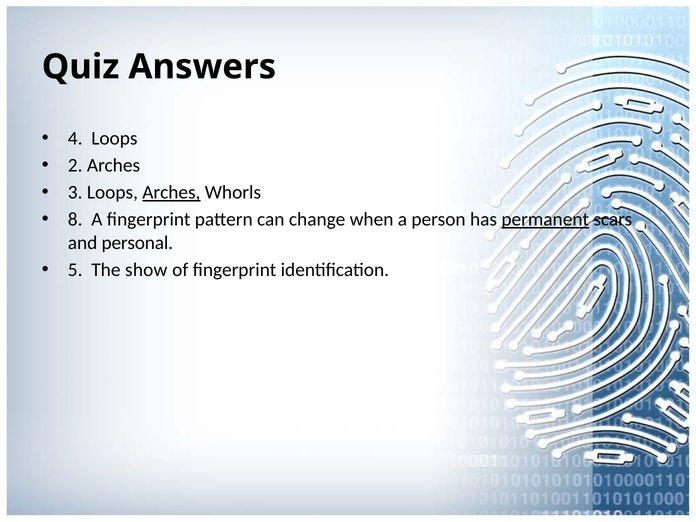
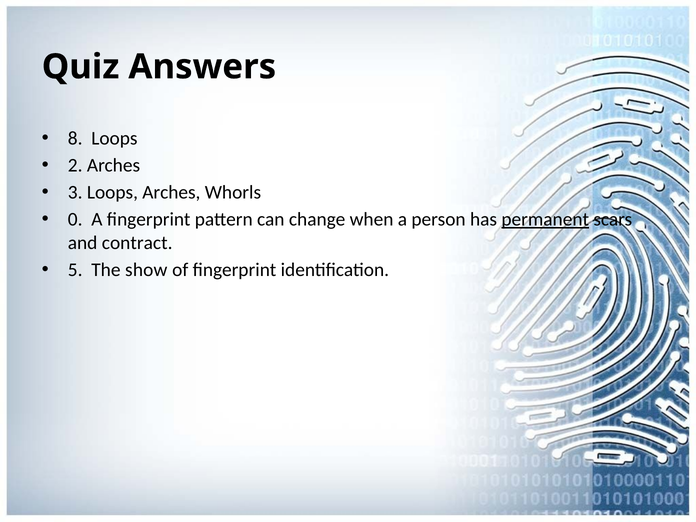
4: 4 -> 8 (75, 138)
Arches underline: present -> none (171, 192)
8: 8 -> 0 (75, 219)
personal: personal -> contract (137, 243)
